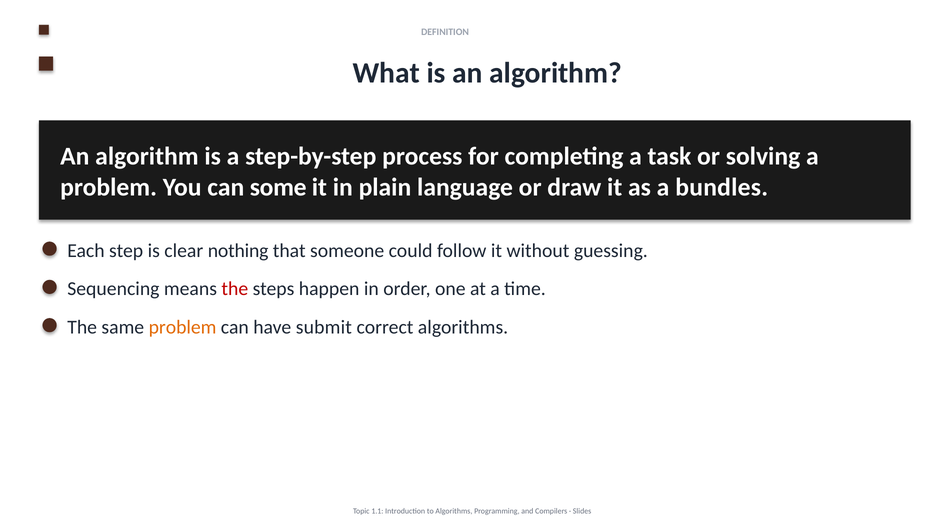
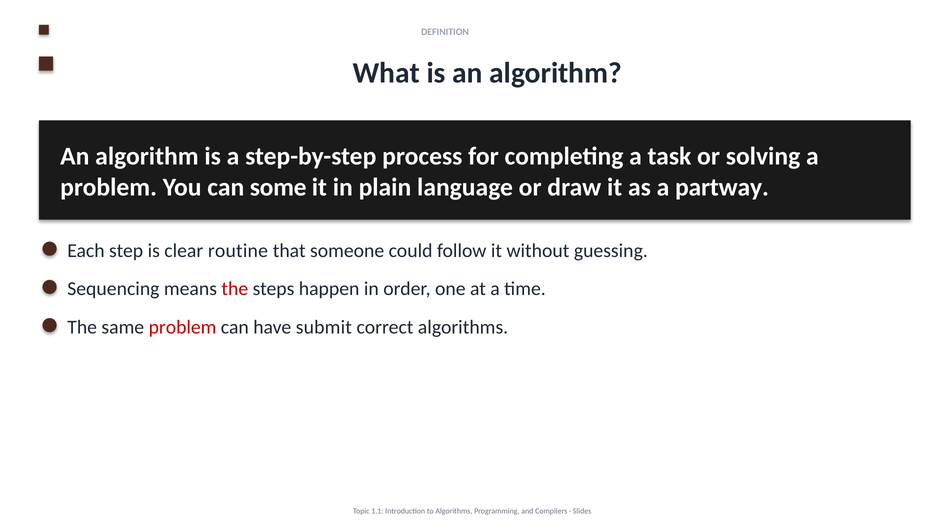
bundles: bundles -> partway (722, 187)
nothing: nothing -> routine (238, 251)
problem colour: orange -> red (183, 327)
